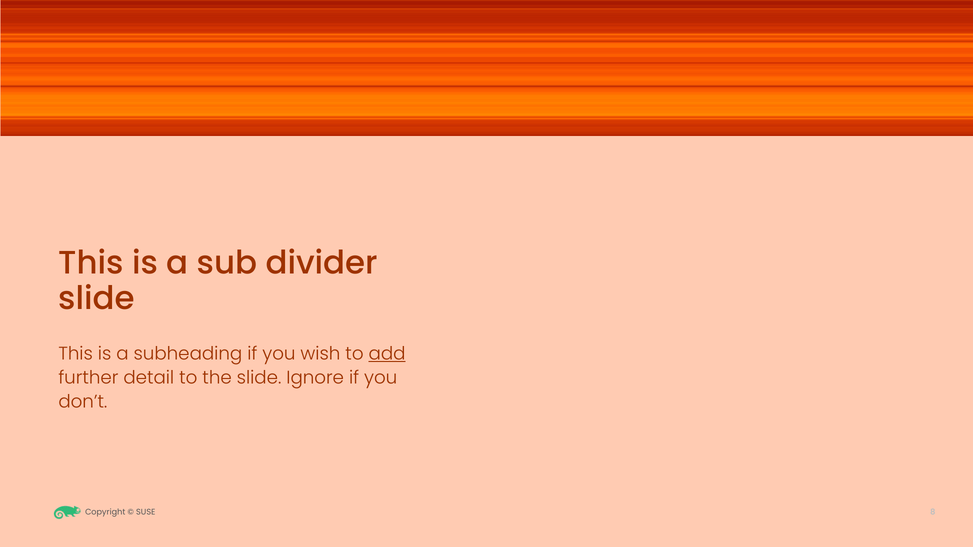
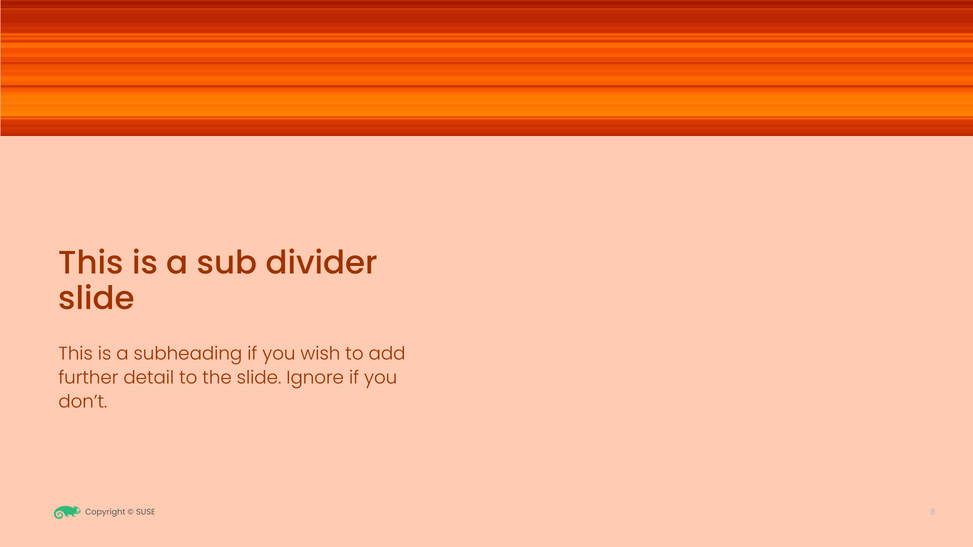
add underline: present -> none (387, 354)
